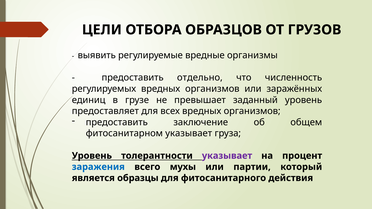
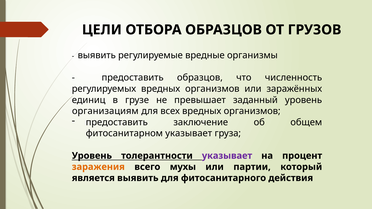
предоставить отдельно: отдельно -> образцов (200, 78)
предоставляет: предоставляет -> организациям (105, 111)
заражения colour: blue -> orange (98, 167)
является образцы: образцы -> выявить (138, 178)
